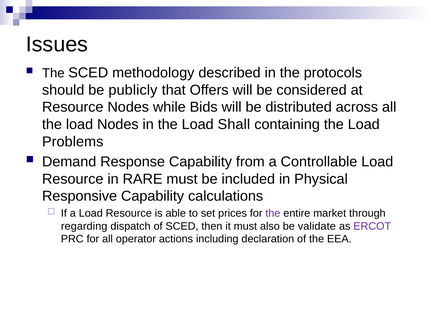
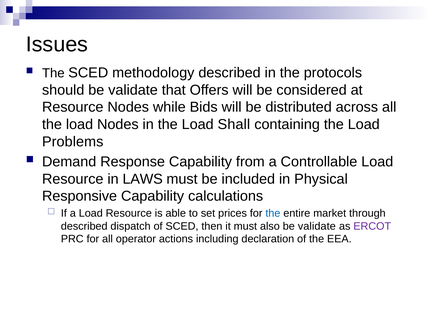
should be publicly: publicly -> validate (133, 90)
RARE: RARE -> LAWS (143, 179)
the colour: purple -> blue (273, 213)
regarding: regarding -> described (84, 226)
